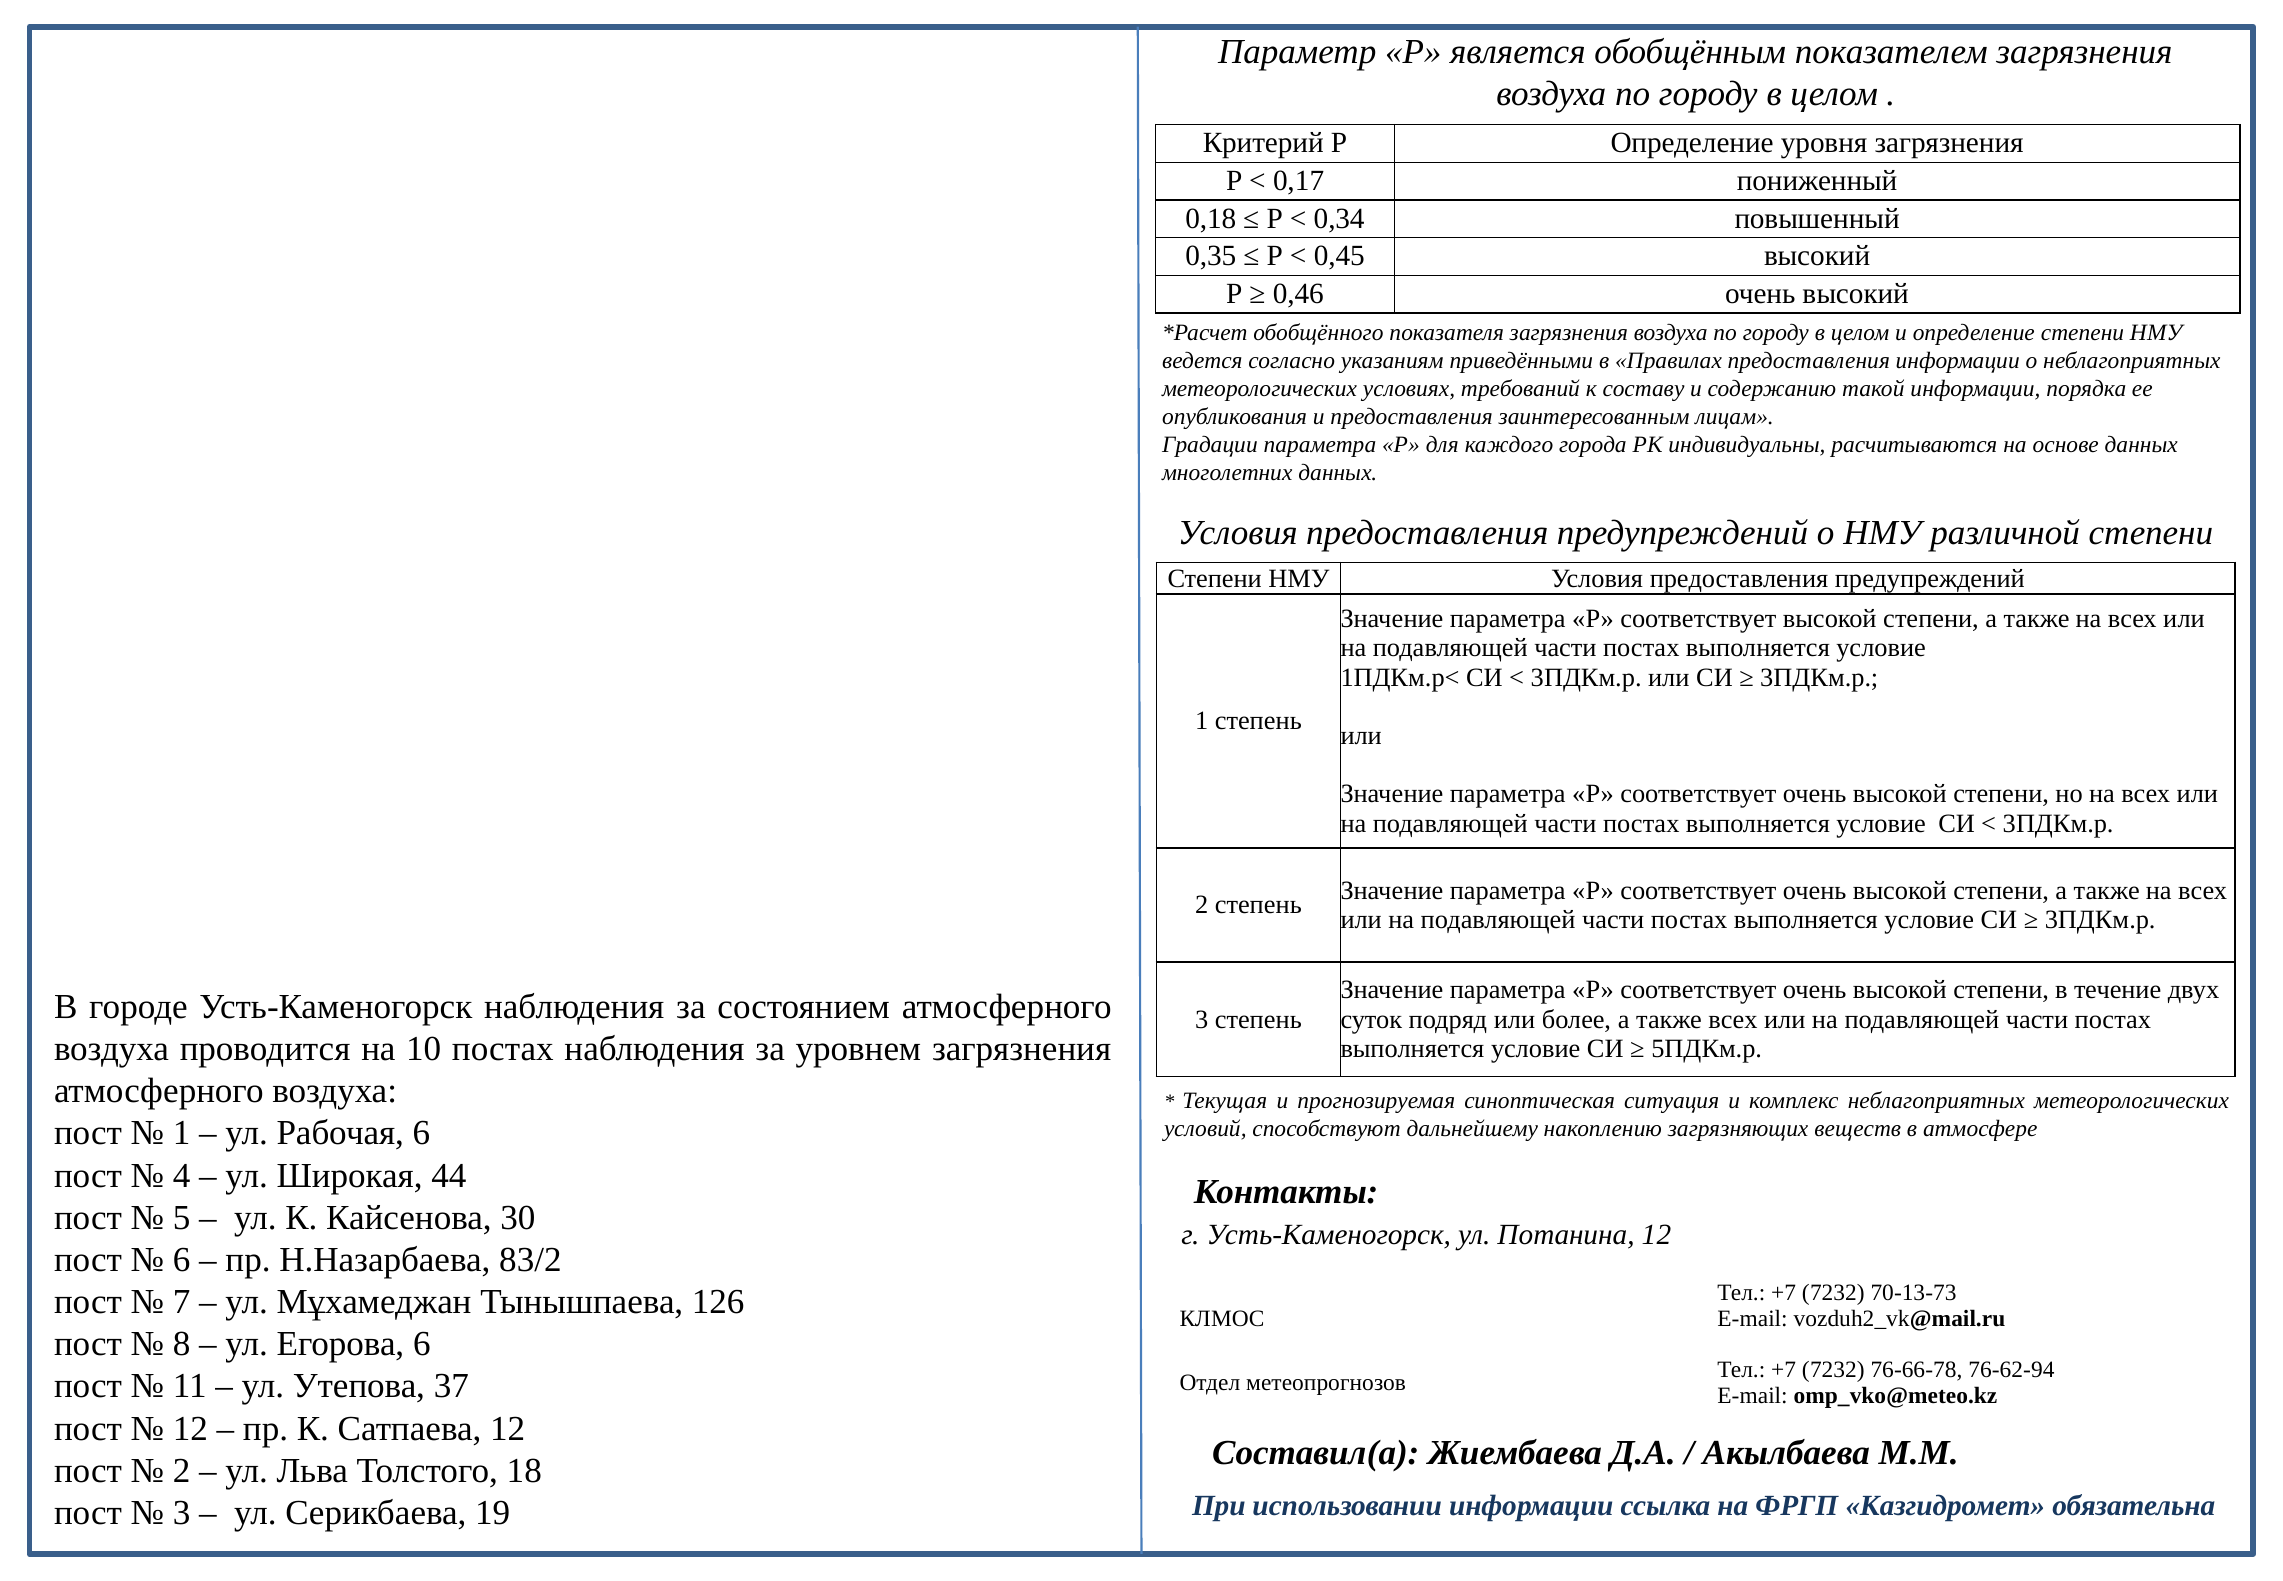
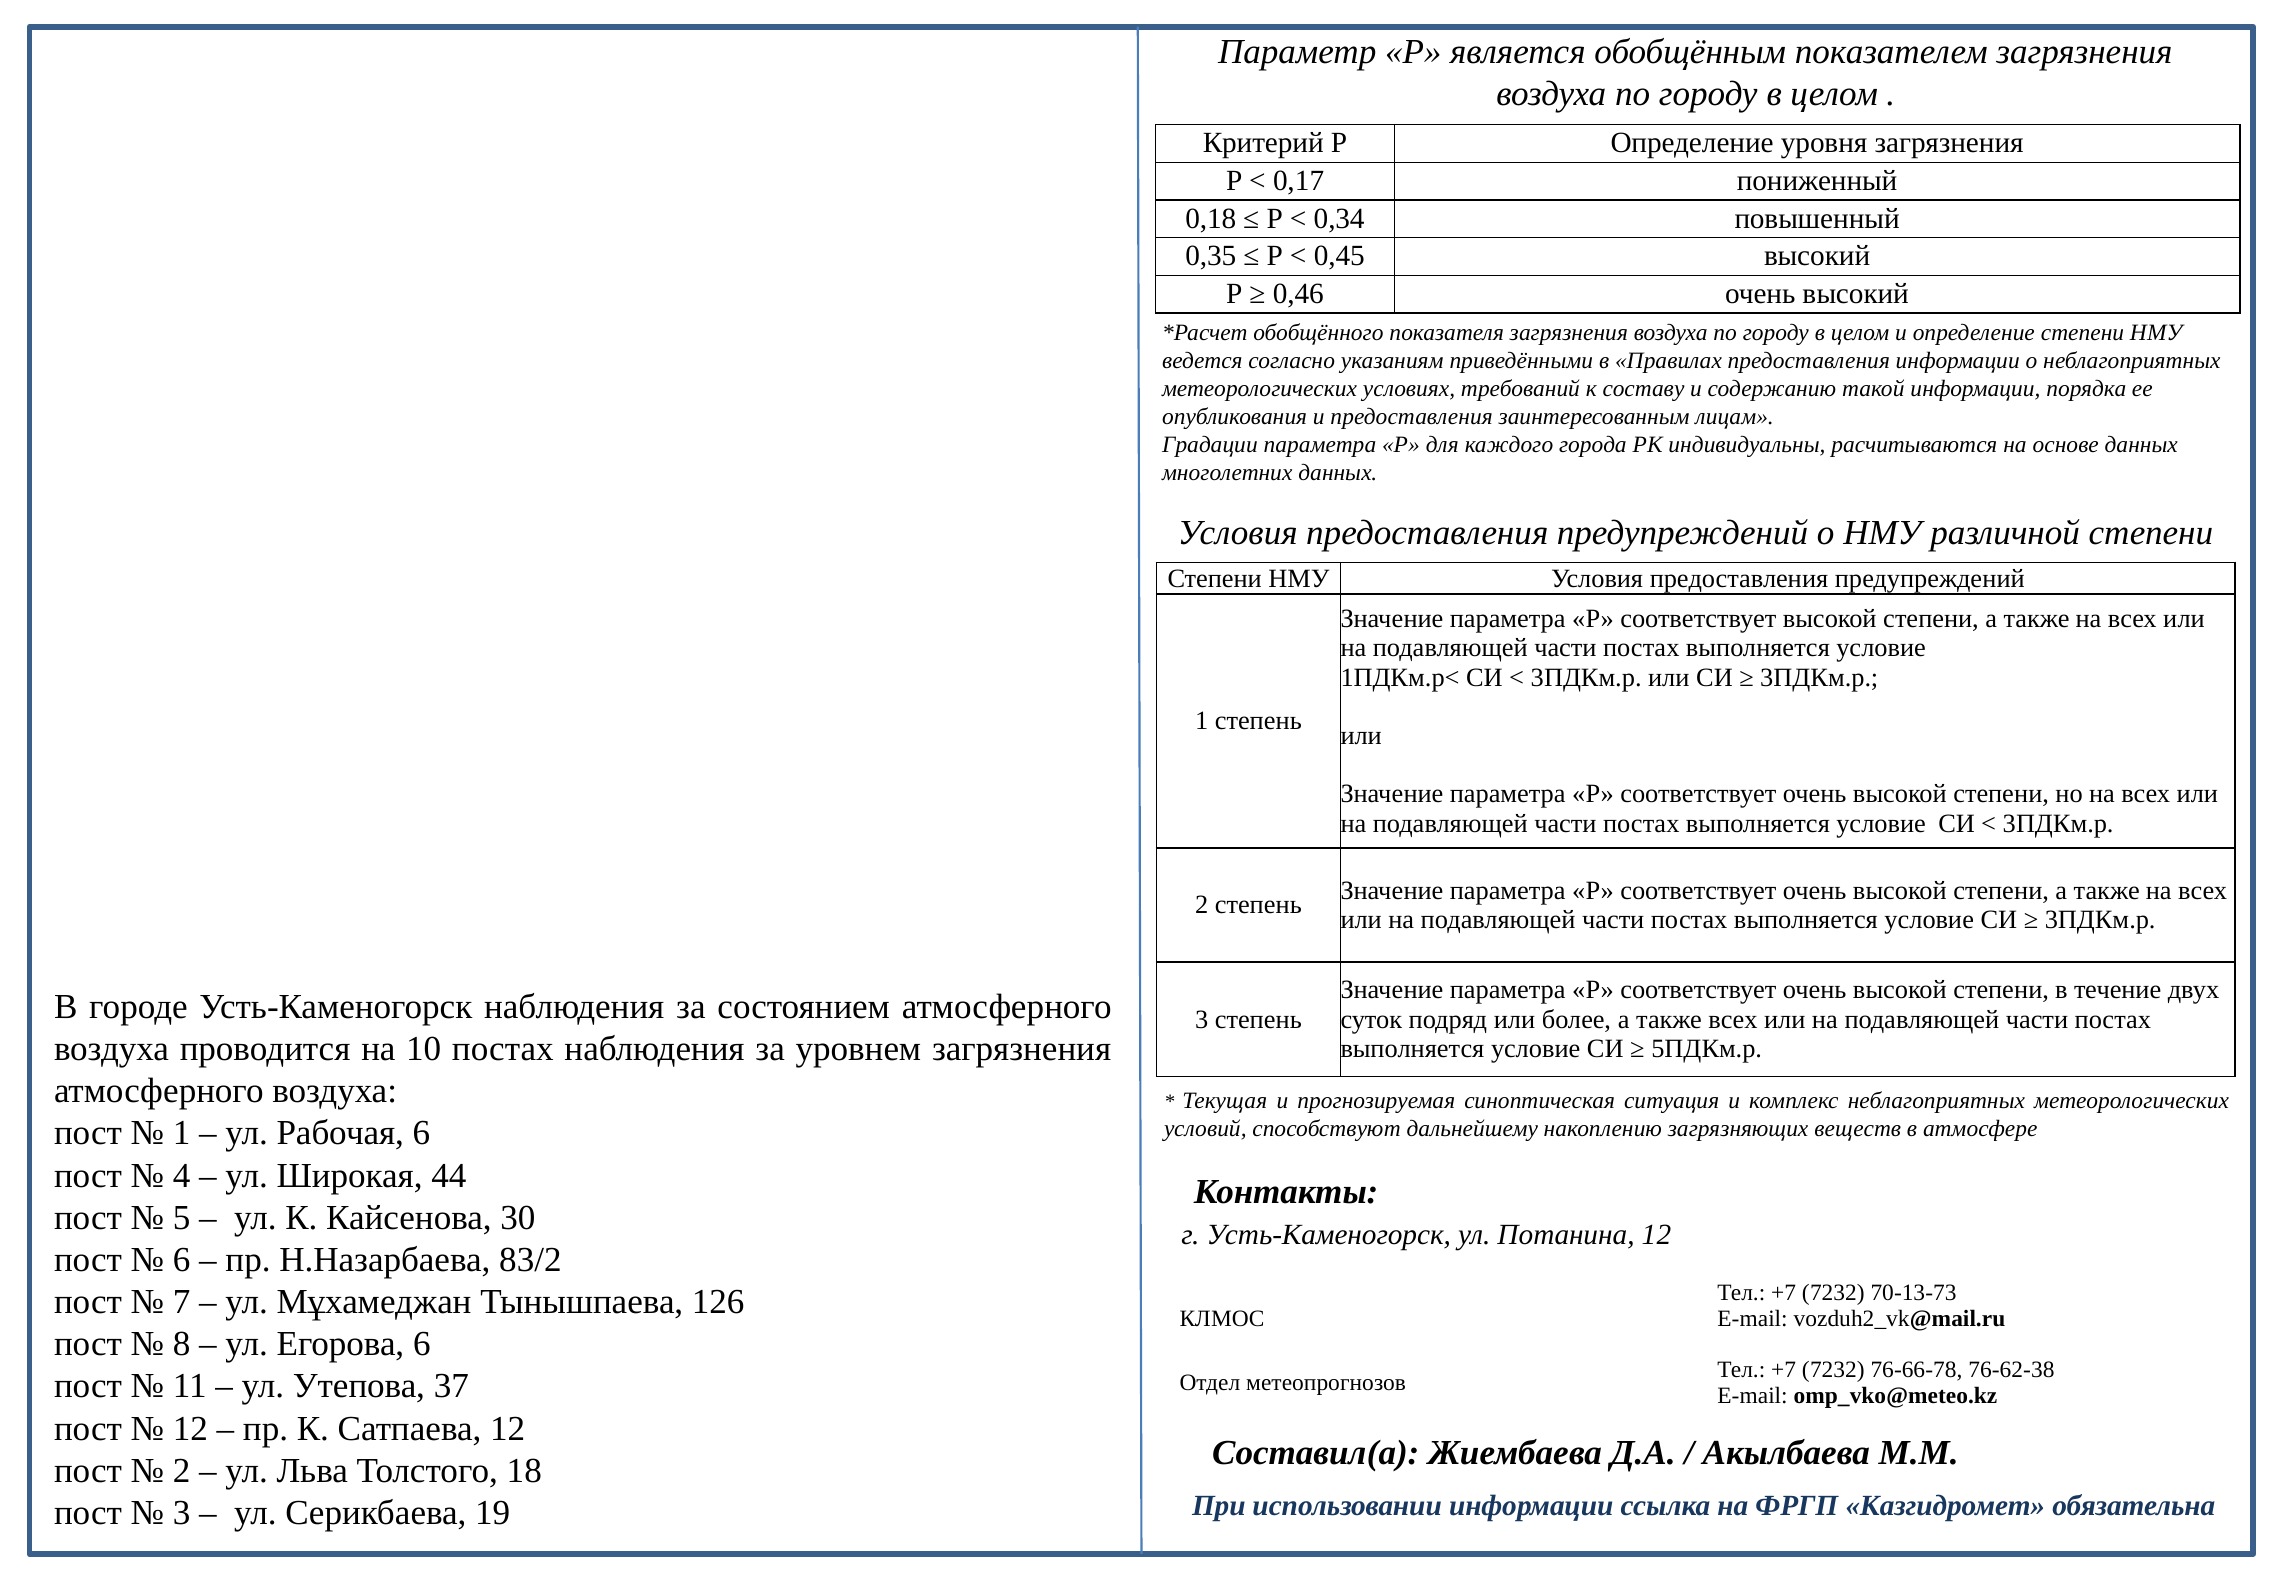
76-62-94: 76-62-94 -> 76-62-38 (2011, 1370)
